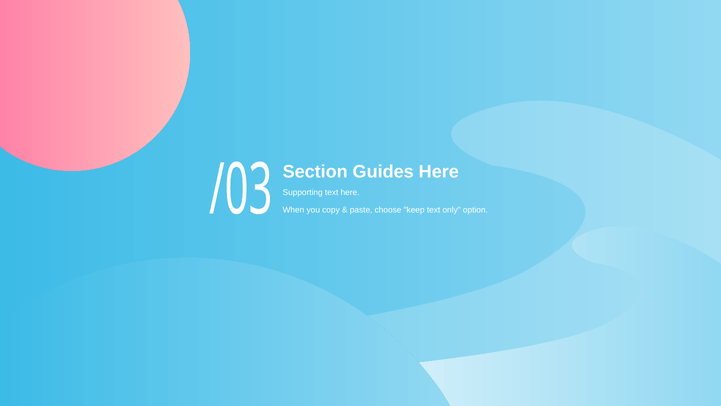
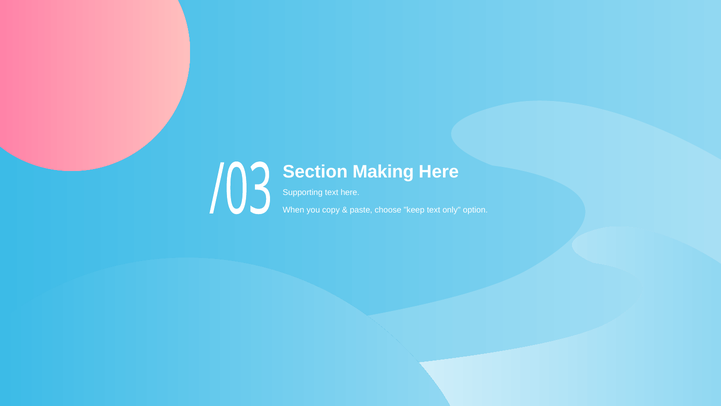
Guides: Guides -> Making (383, 171)
